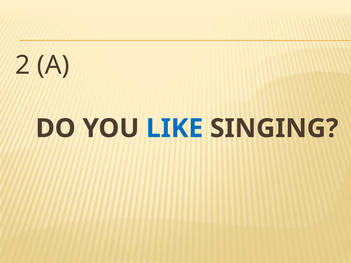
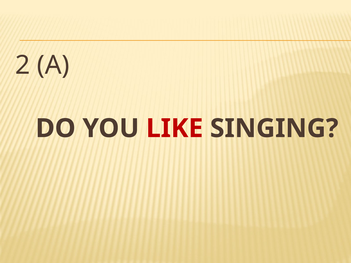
LIKE colour: blue -> red (175, 129)
